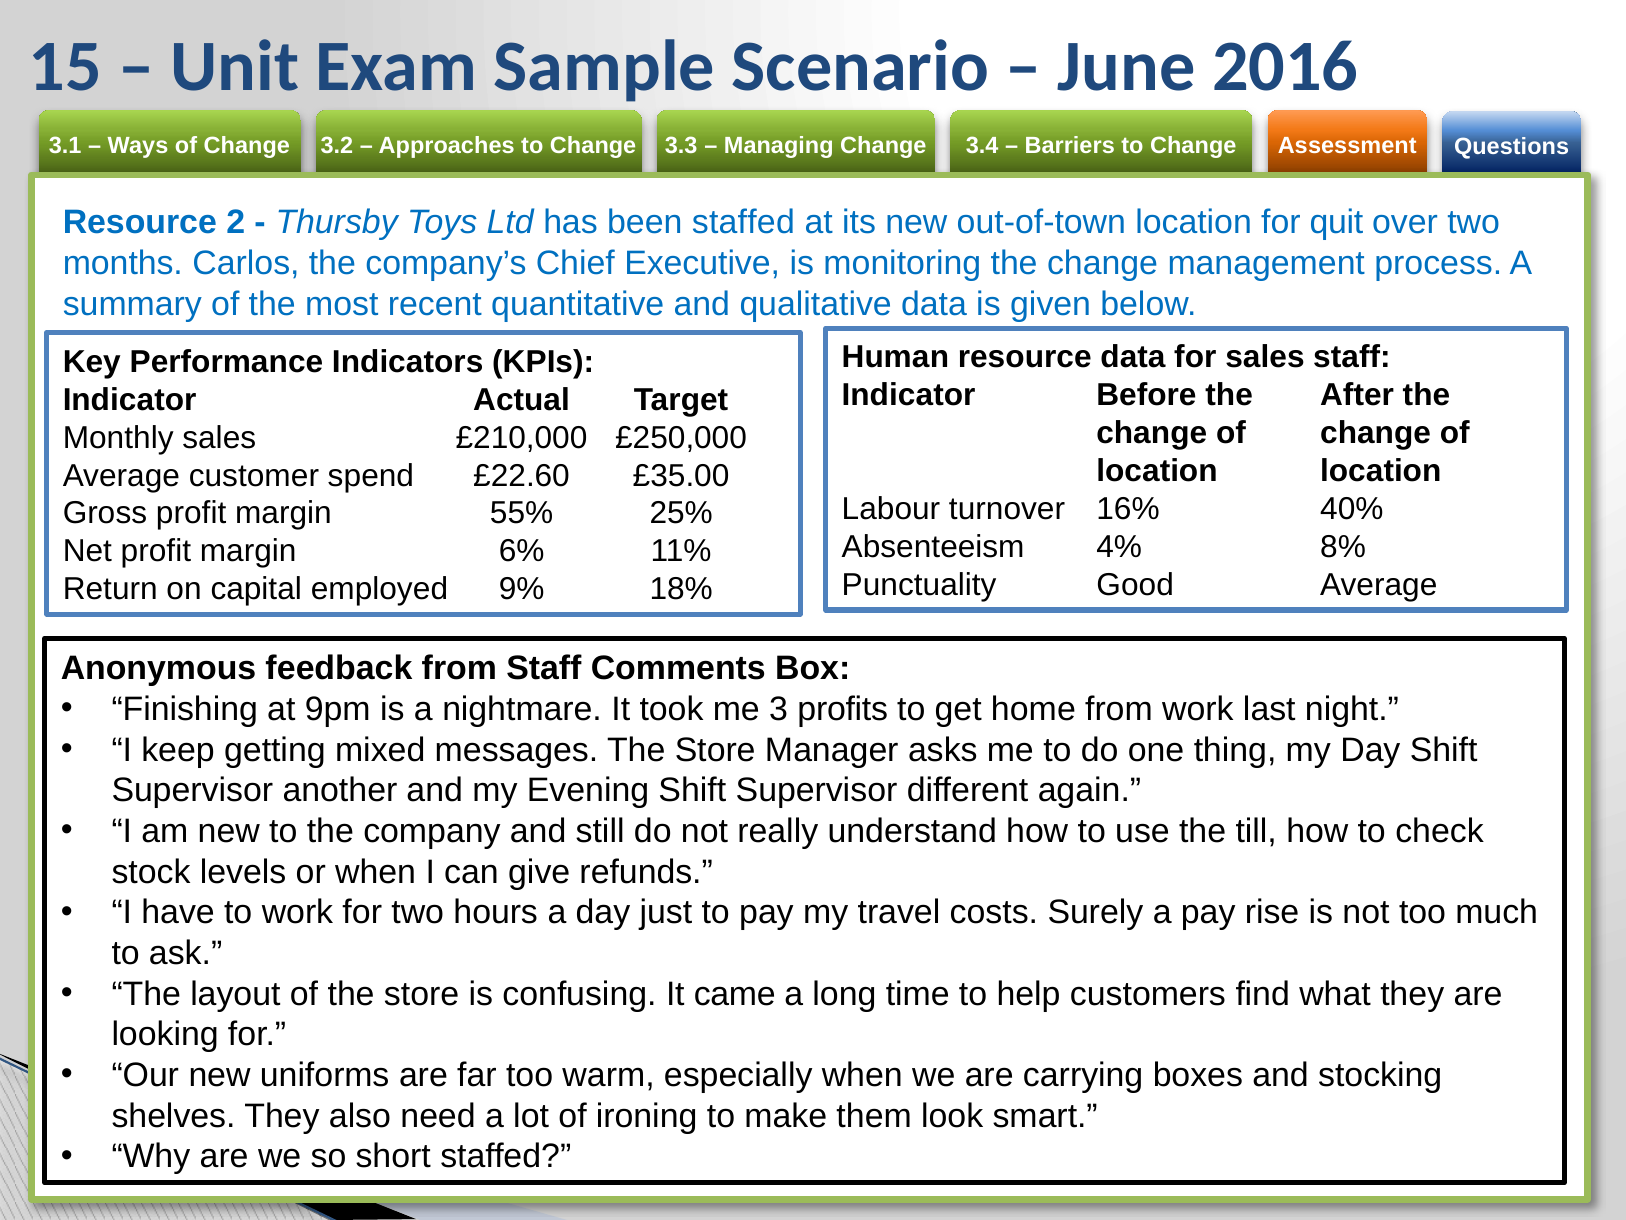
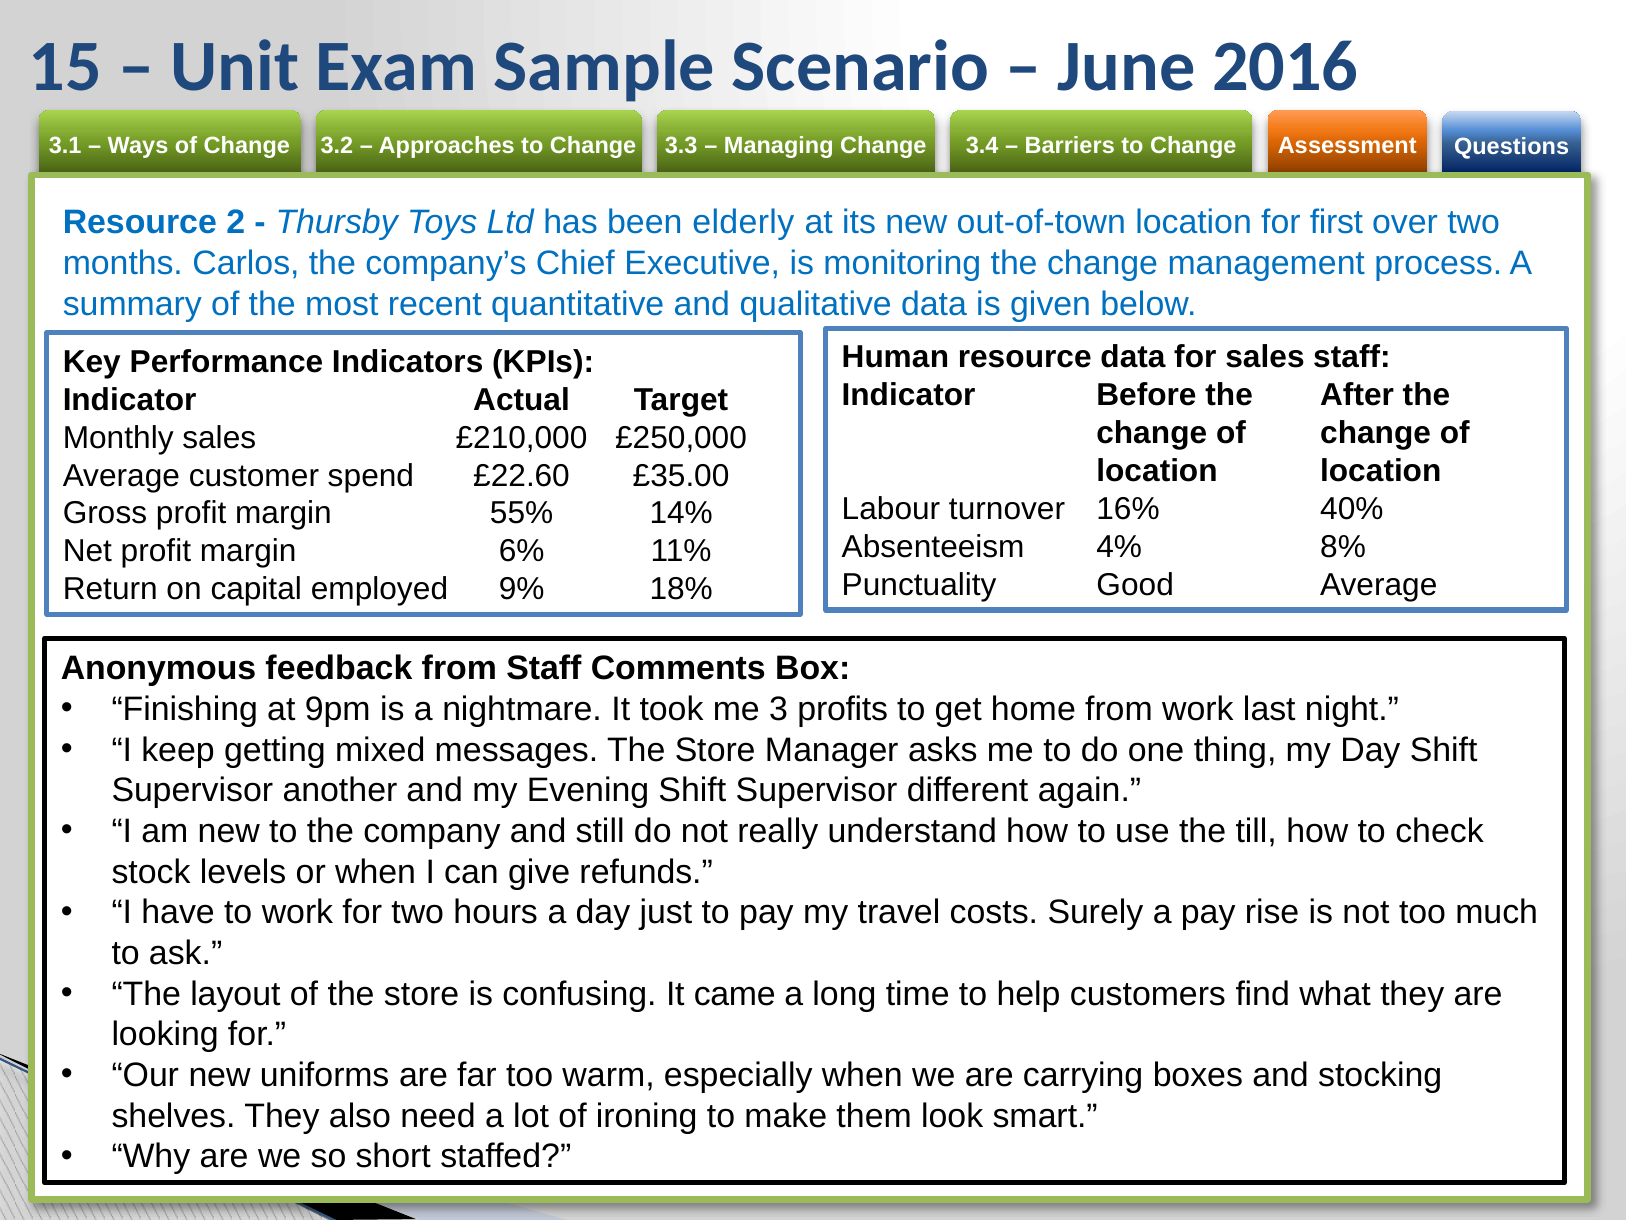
been staffed: staffed -> elderly (743, 223)
quit: quit -> first (1336, 223)
25%: 25% -> 14% (681, 513)
